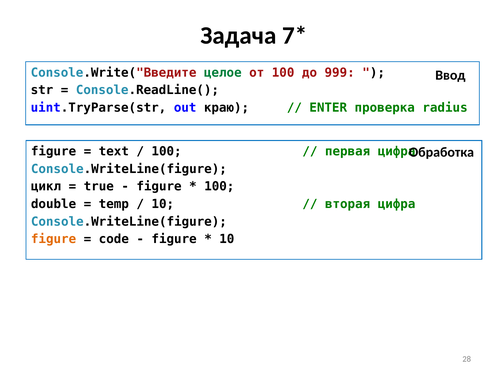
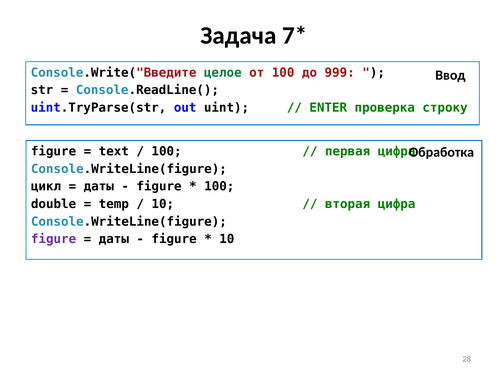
краю: краю -> uint (227, 108)
radius: radius -> строку (445, 108)
true: true -> даты (99, 186)
figure colour: orange -> purple (54, 239)
code: code -> даты (114, 239)
